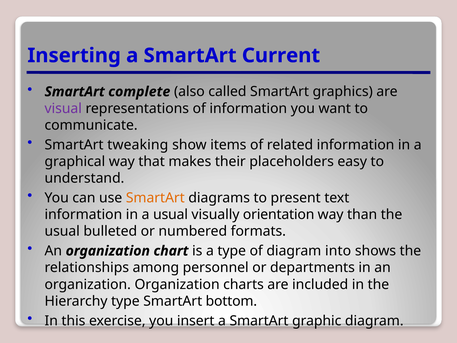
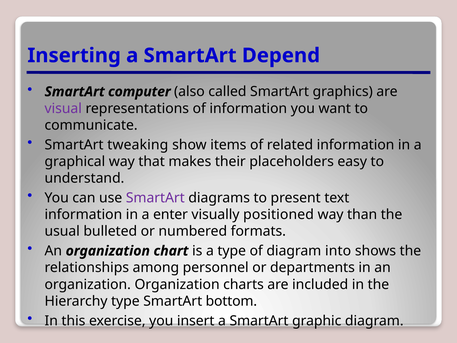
Current: Current -> Depend (281, 55)
complete: complete -> computer (139, 92)
SmartArt colour: orange -> purple (155, 198)
a usual: usual -> enter (171, 214)
orientation: orientation -> positioned (279, 214)
